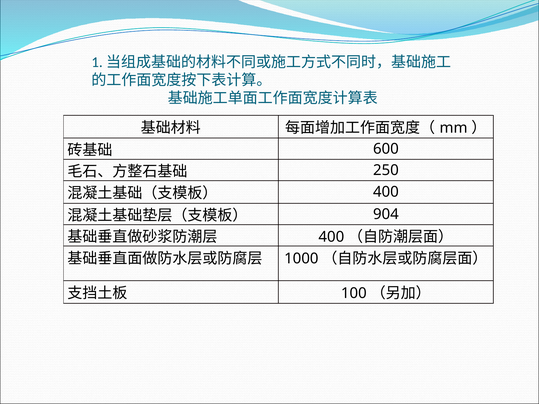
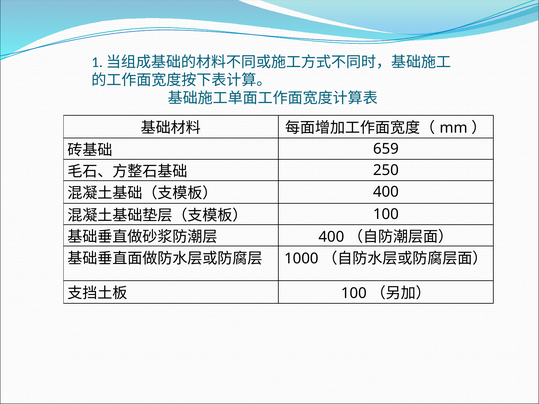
600: 600 -> 659 (386, 149)
904: 904 -> 100 (386, 214)
